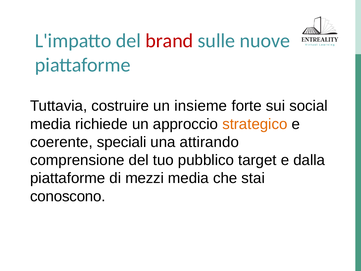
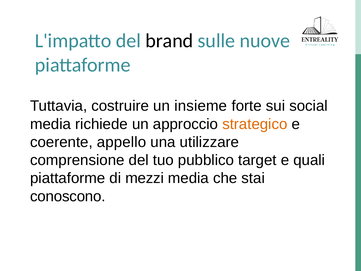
brand colour: red -> black (169, 41)
speciali: speciali -> appello (122, 142)
attirando: attirando -> utilizzare (209, 142)
dalla: dalla -> quali (309, 160)
